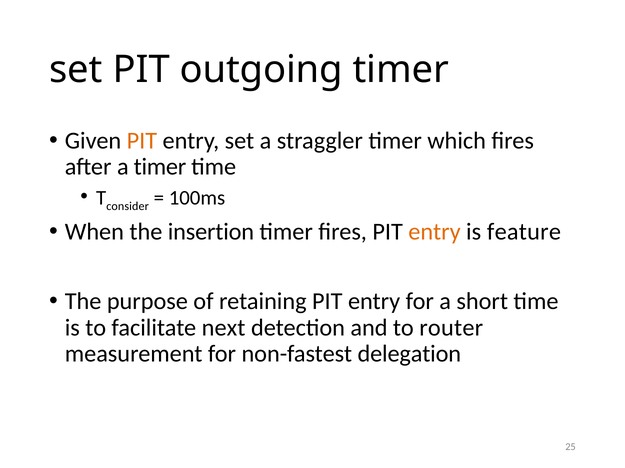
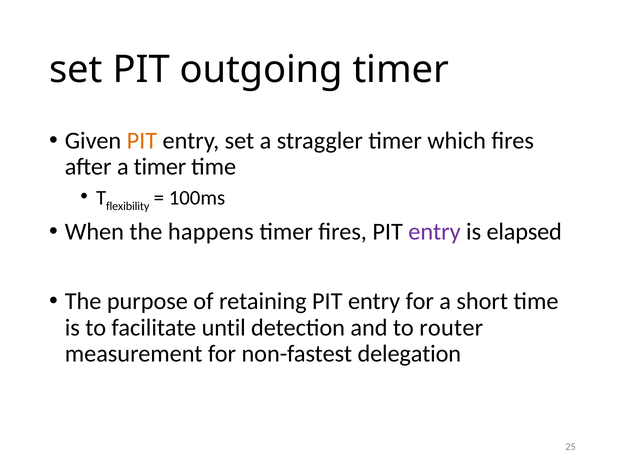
consider: consider -> flexibility (128, 206)
insertion: insertion -> happens (211, 232)
entry colour: orange -> purple (434, 232)
feature: feature -> elapsed (524, 232)
next: next -> until (224, 328)
